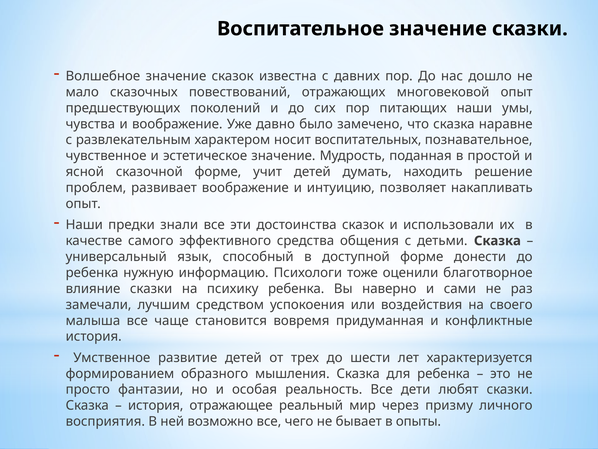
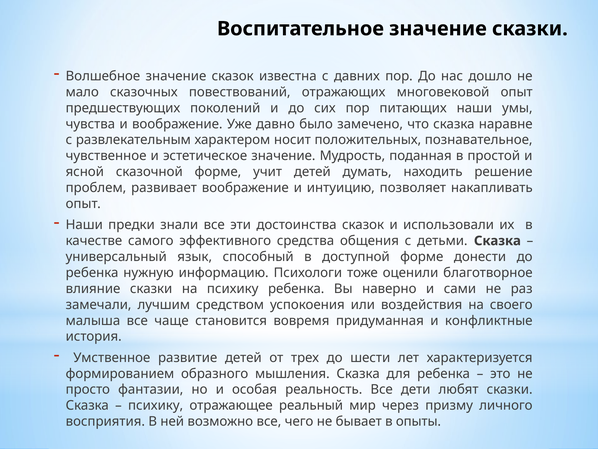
воспитательных: воспитательных -> положительных (368, 140)
история: история -> психику (156, 405)
